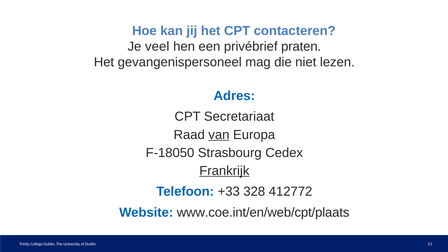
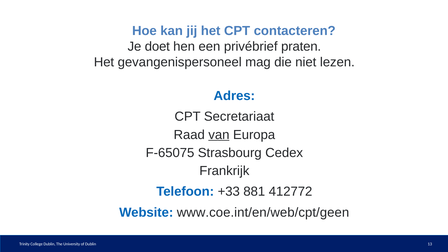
veel: veel -> doet (157, 46)
F-18050: F-18050 -> F-65075 (170, 153)
Frankrijk underline: present -> none (224, 171)
328: 328 -> 881 (254, 192)
www.coe.int/en/web/cpt/plaats: www.coe.int/en/web/cpt/plaats -> www.coe.int/en/web/cpt/geen (263, 212)
